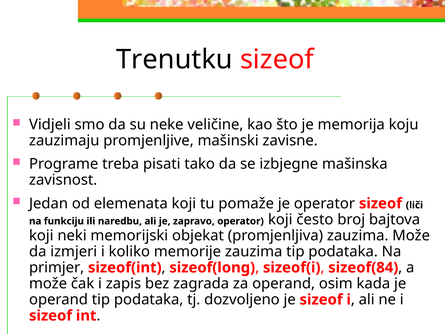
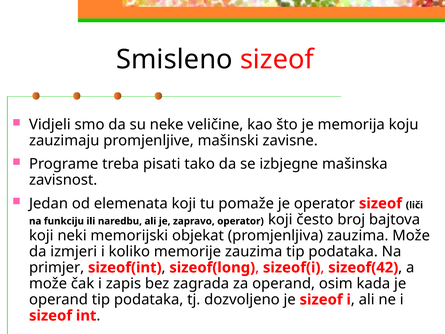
Trenutku: Trenutku -> Smisleno (174, 59)
sizeof(84: sizeof(84 -> sizeof(42 (363, 267)
